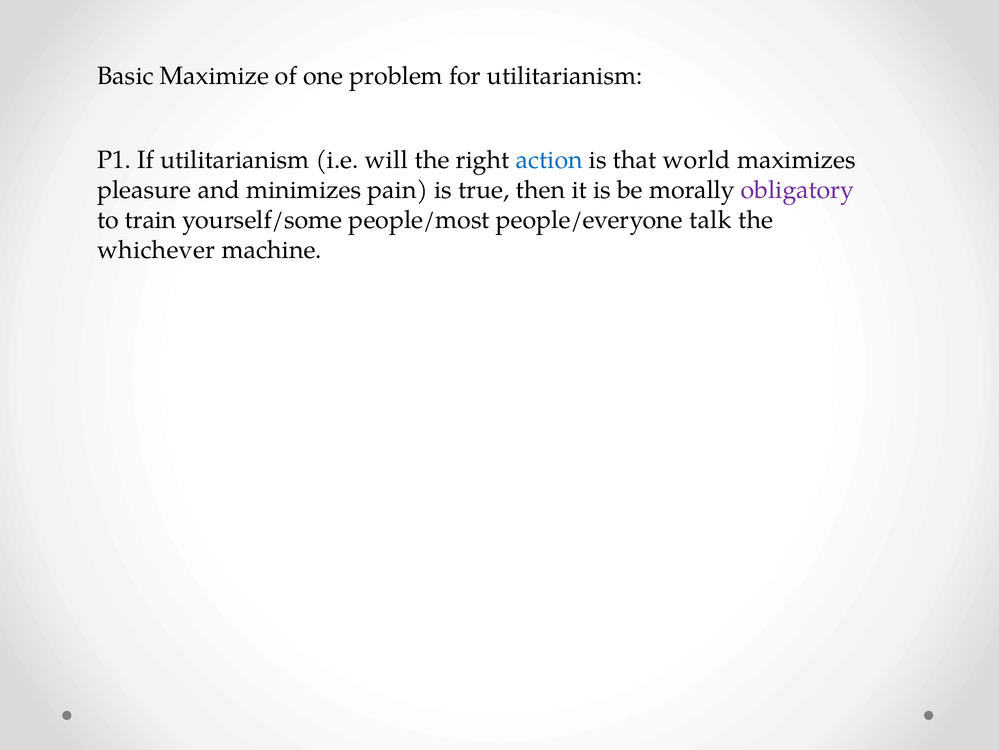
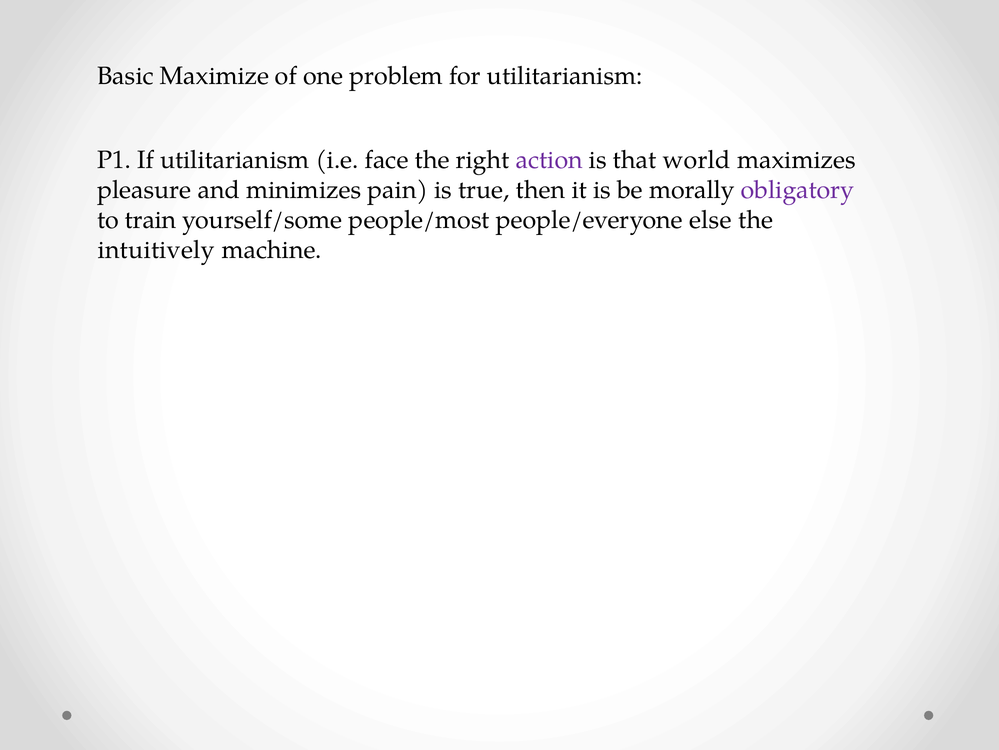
will: will -> face (387, 160)
action colour: blue -> purple (549, 160)
talk: talk -> else (710, 220)
whichever: whichever -> intuitively (156, 250)
